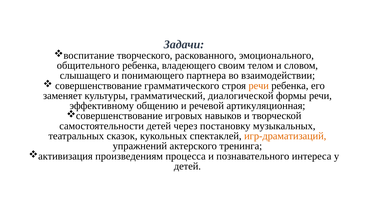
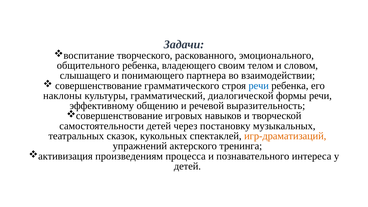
речи colour: orange -> blue (259, 86)
заменяет: заменяет -> наклоны (62, 96)
артикуляционная: артикуляционная -> выразительность (266, 106)
